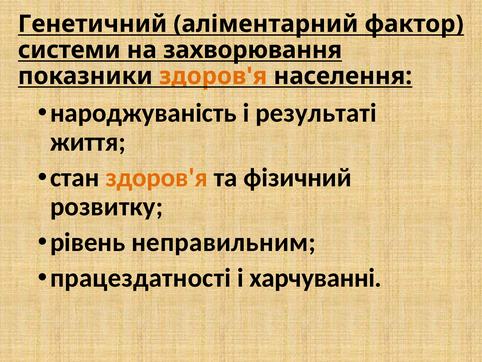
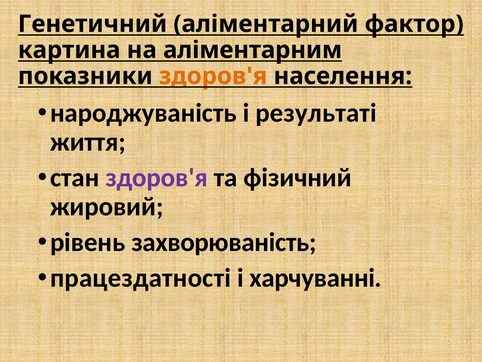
системи: системи -> картина (69, 50)
захворювання: захворювання -> аліментарним (253, 50)
здоров'я colour: orange -> purple (157, 177)
розвитку: розвитку -> жировий (107, 206)
неправильним: неправильним -> захворюваність (224, 242)
